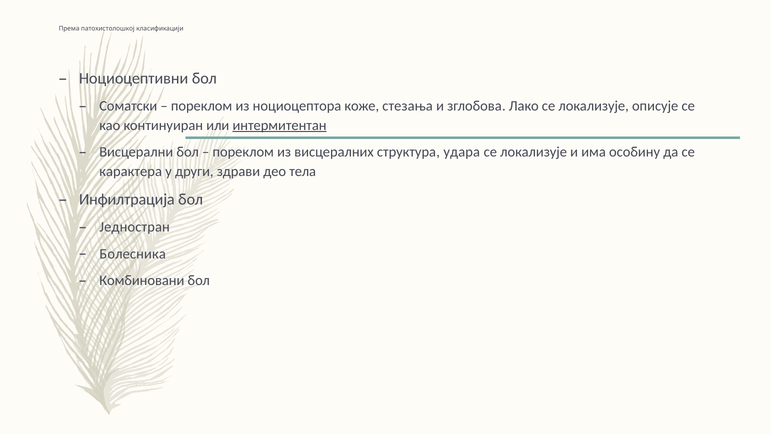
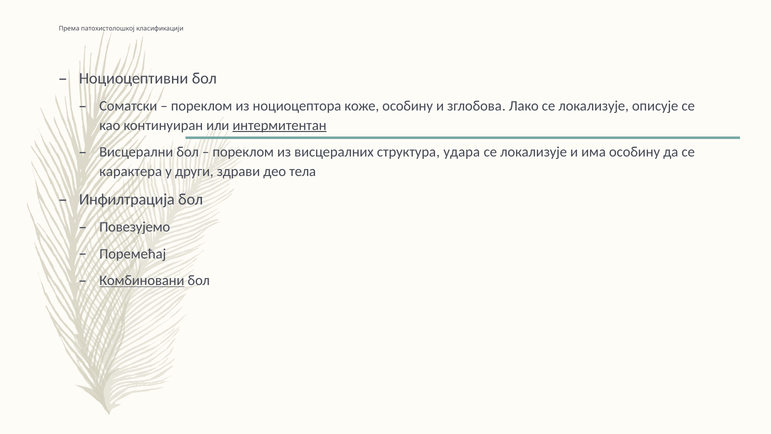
коже стезања: стезања -> особину (408, 106)
Једностран: Једностран -> Повезујемо (135, 227)
Болесника: Болесника -> Поремећај (133, 254)
Комбиновани underline: none -> present (142, 280)
